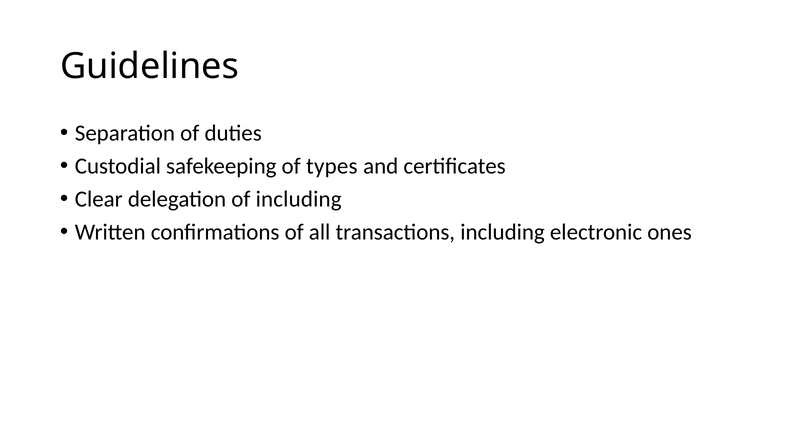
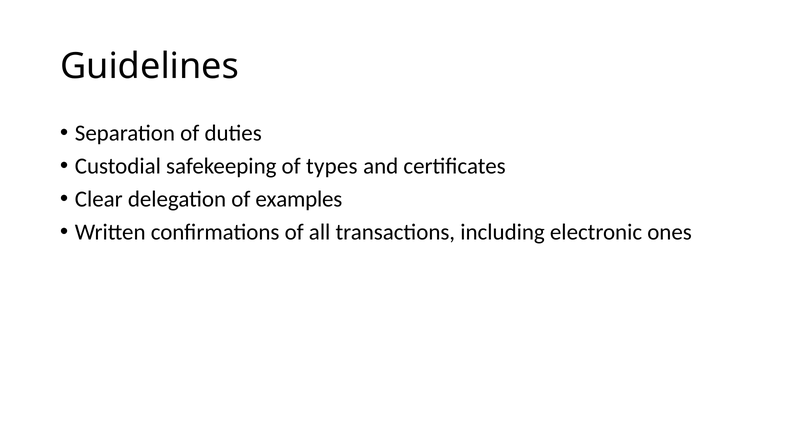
of including: including -> examples (299, 199)
